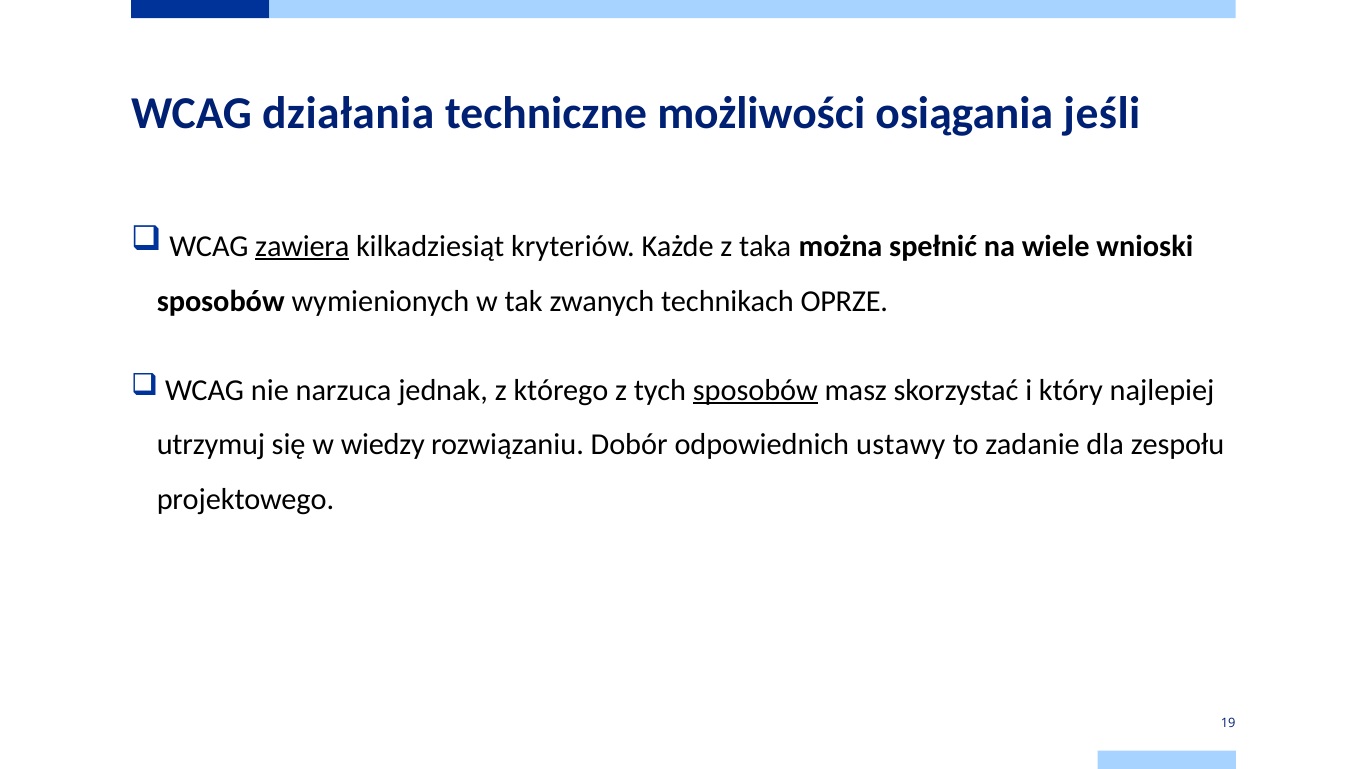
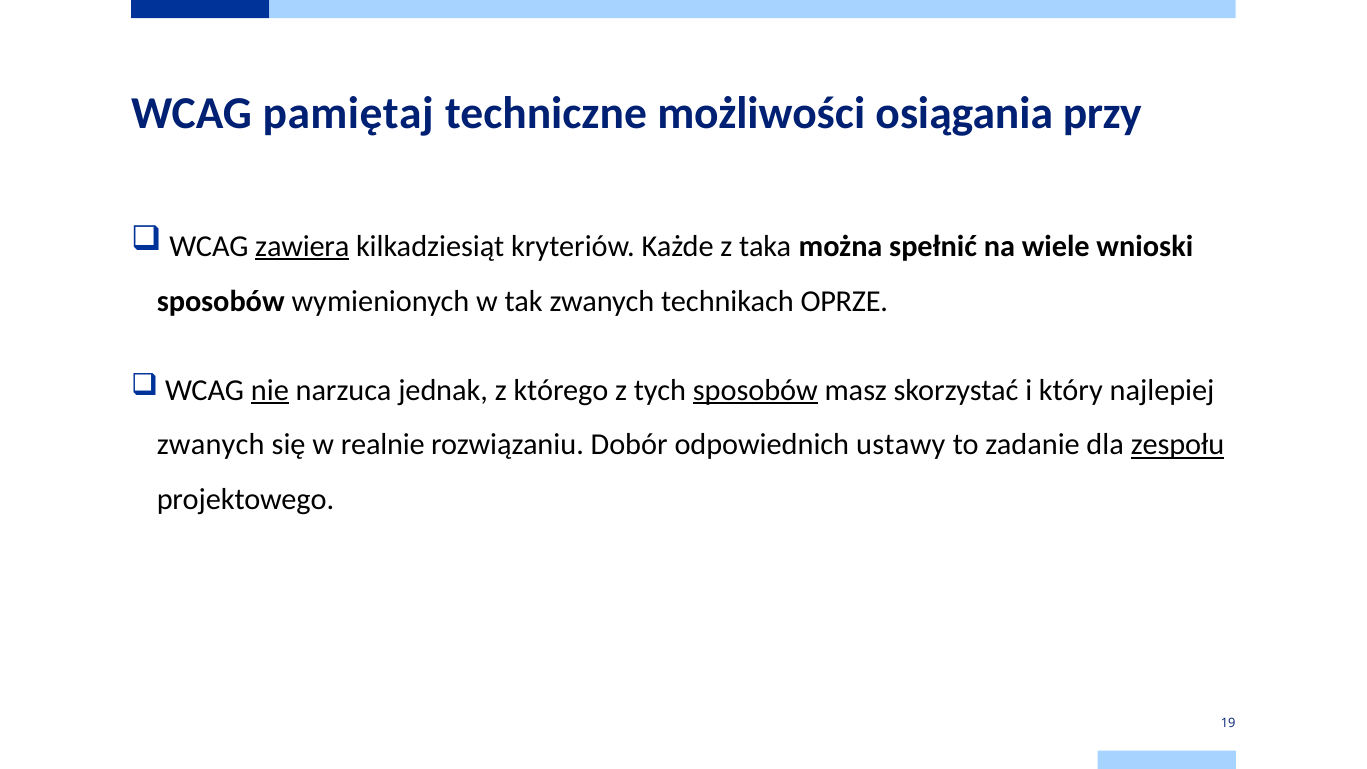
działania: działania -> pamiętaj (348, 114)
jeśli: jeśli -> przy (1102, 114)
nie underline: none -> present (270, 390)
utrzymuj: utrzymuj -> zwanych (211, 445)
wiedzy: wiedzy -> realnie (383, 445)
zespołu underline: none -> present (1177, 445)
